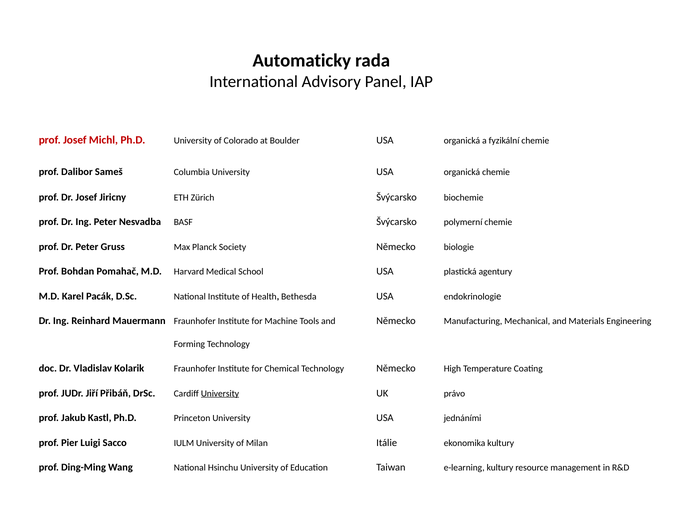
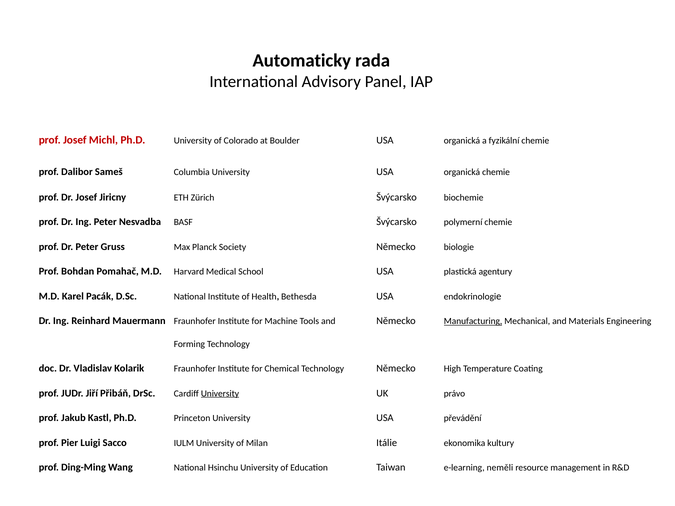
Manufacturing underline: none -> present (473, 322)
jednáními: jednáními -> převádění (463, 418)
e-learning kultury: kultury -> neměli (500, 468)
